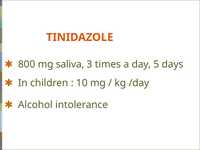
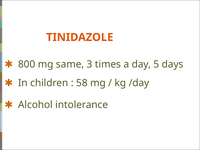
saliva: saliva -> same (70, 64)
10: 10 -> 58 (82, 83)
